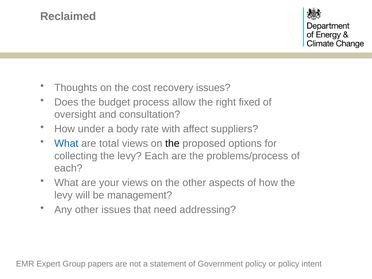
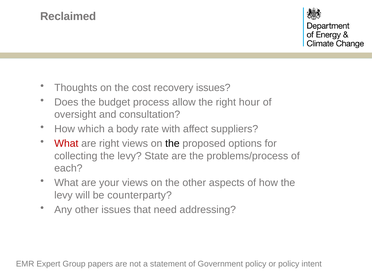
fixed: fixed -> hour (249, 102)
under: under -> which (91, 129)
What colour: blue -> red (66, 143)
are total: total -> right (109, 143)
levy Each: Each -> State (157, 156)
management: management -> counterparty (140, 195)
